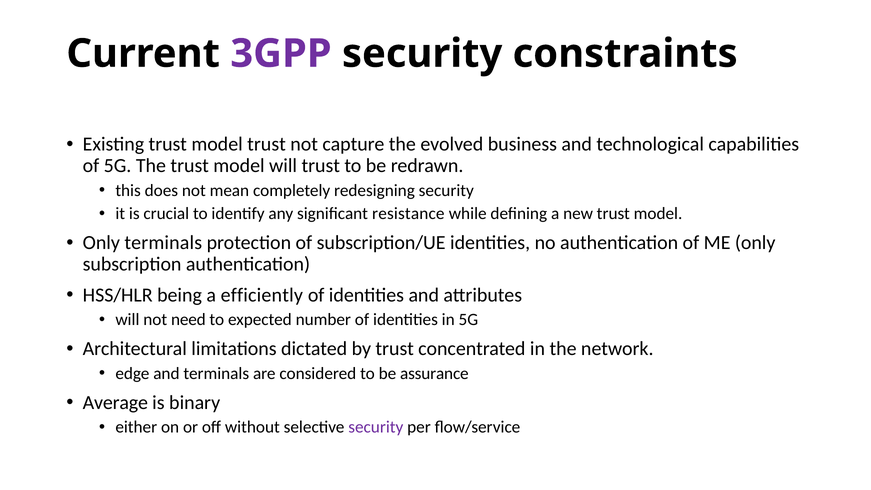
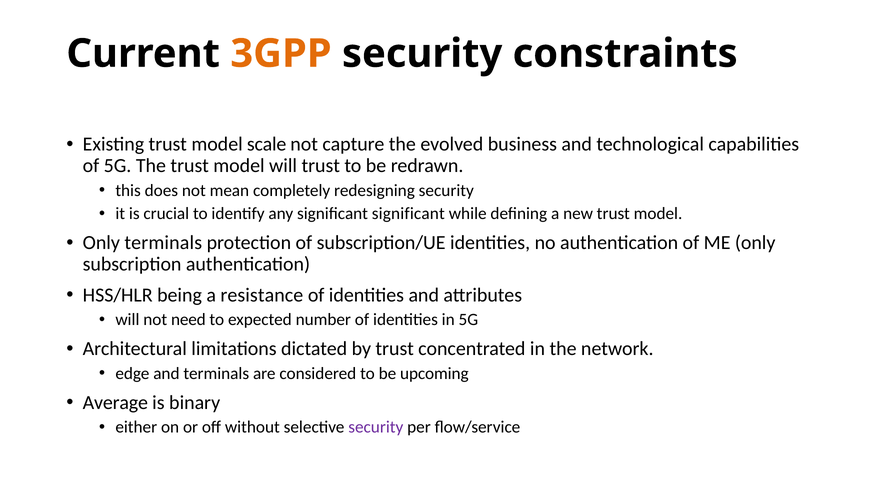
3GPP colour: purple -> orange (281, 54)
model trust: trust -> scale (267, 144)
significant resistance: resistance -> significant (408, 214)
efficiently: efficiently -> resistance (262, 295)
assurance: assurance -> upcoming (434, 373)
